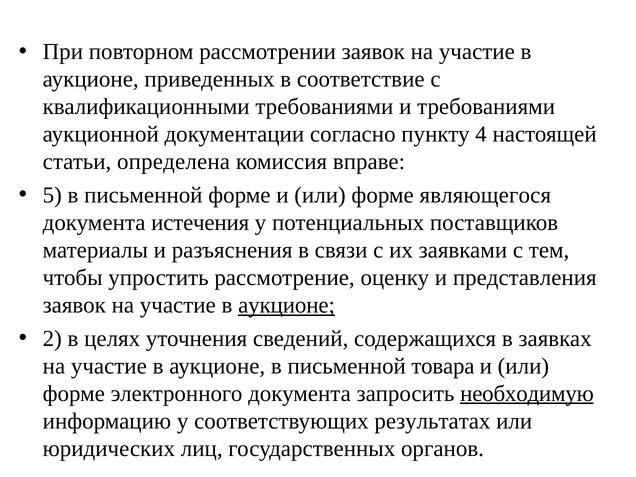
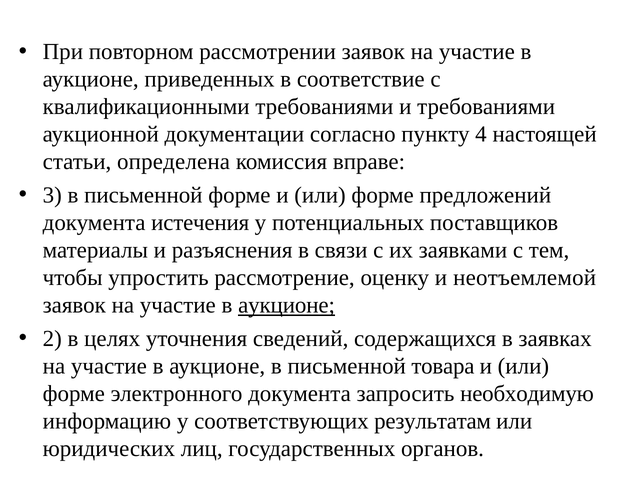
5: 5 -> 3 (52, 195)
являющегося: являющегося -> предложений (485, 195)
представления: представления -> неотъемлемой (525, 278)
необходимую underline: present -> none (527, 394)
результатах: результатах -> результатам (433, 421)
